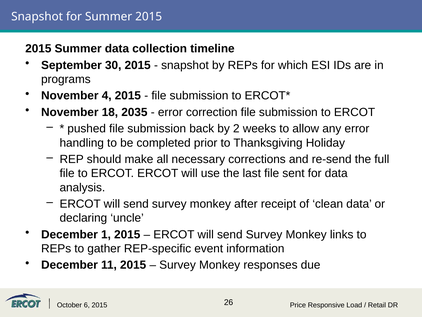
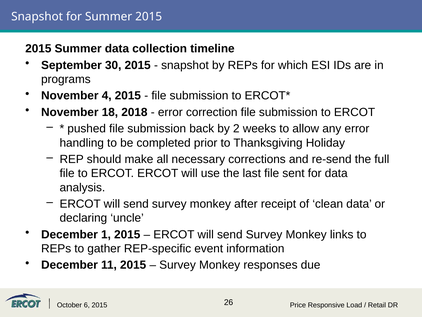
2035: 2035 -> 2018 (134, 112)
